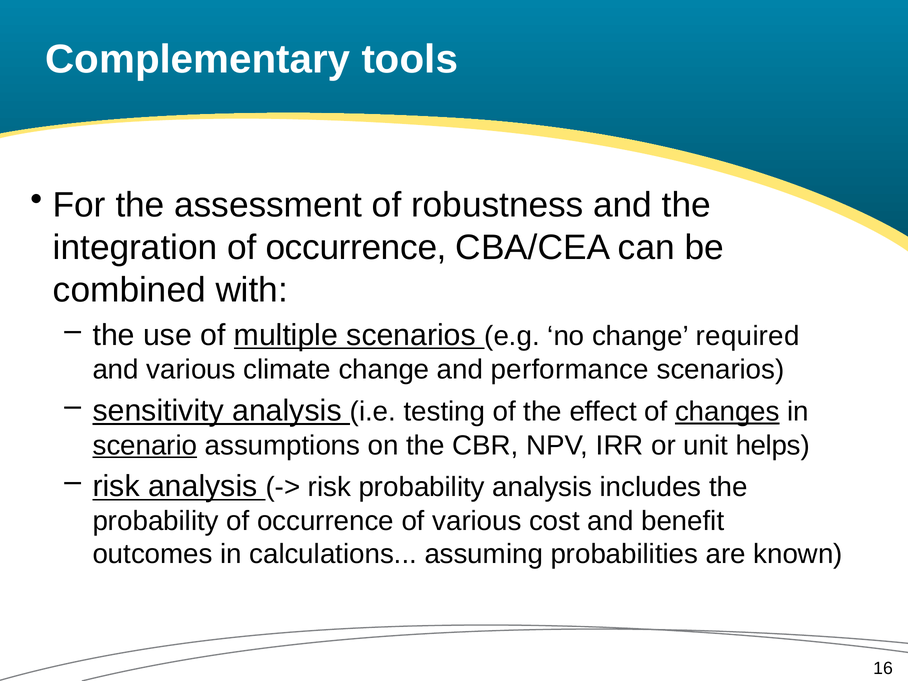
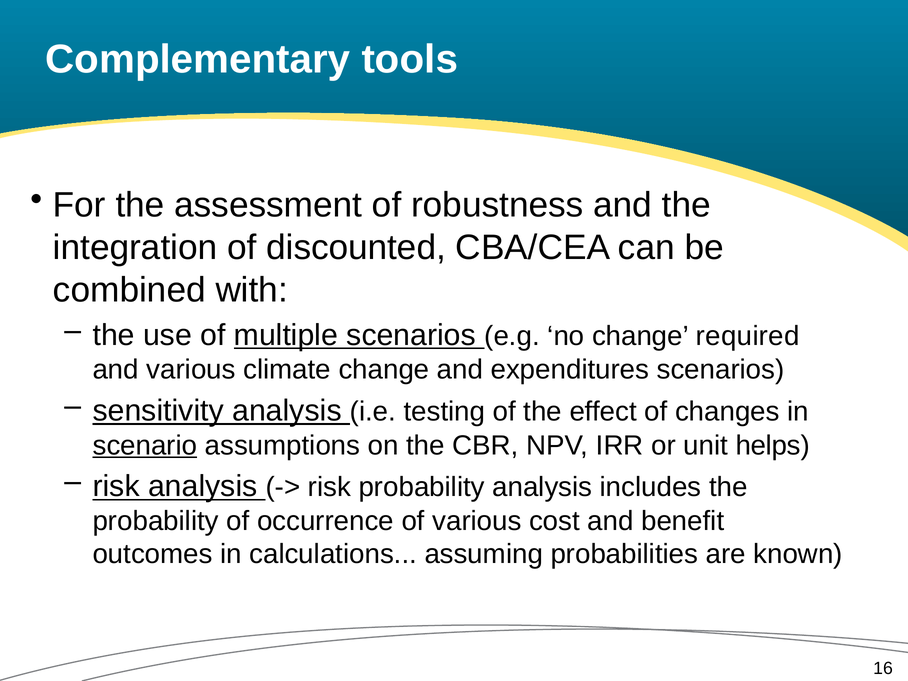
integration of occurrence: occurrence -> discounted (356, 248)
performance: performance -> expenditures (570, 370)
changes underline: present -> none (727, 412)
